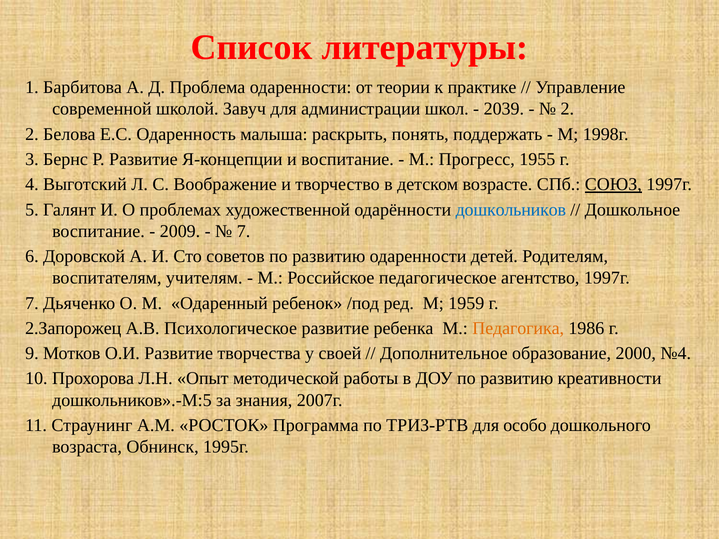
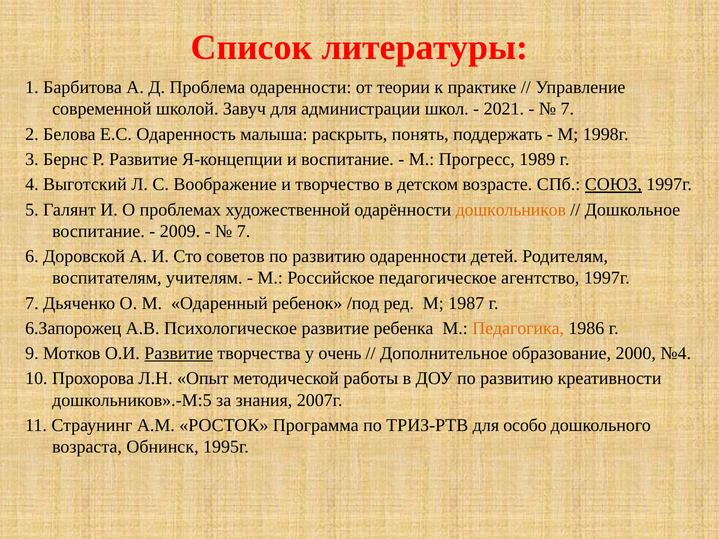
2039: 2039 -> 2021 (504, 109)
2: 2 -> 7 (567, 109)
1955: 1955 -> 1989 (537, 159)
дошкольников colour: blue -> orange (511, 210)
1959: 1959 -> 1987 (466, 303)
2.Запорожец: 2.Запорожец -> 6.Запорожец (73, 328)
Развитие underline: none -> present (179, 354)
своей: своей -> очень (340, 354)
